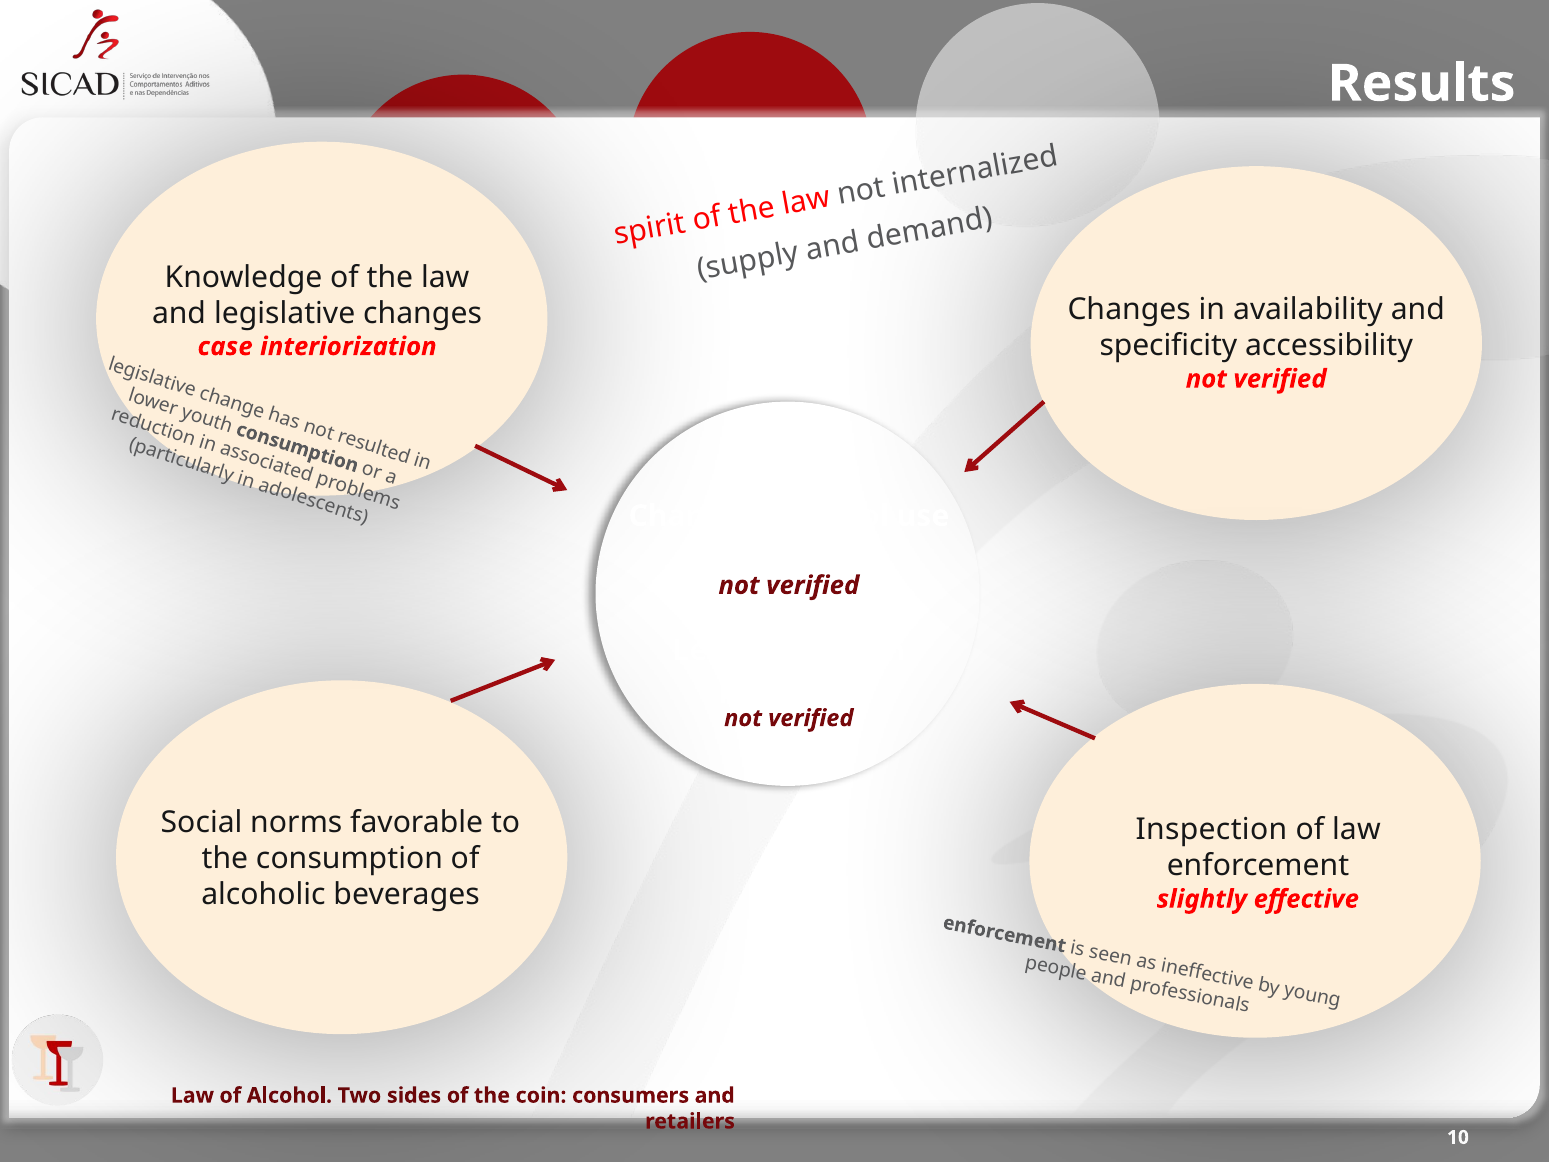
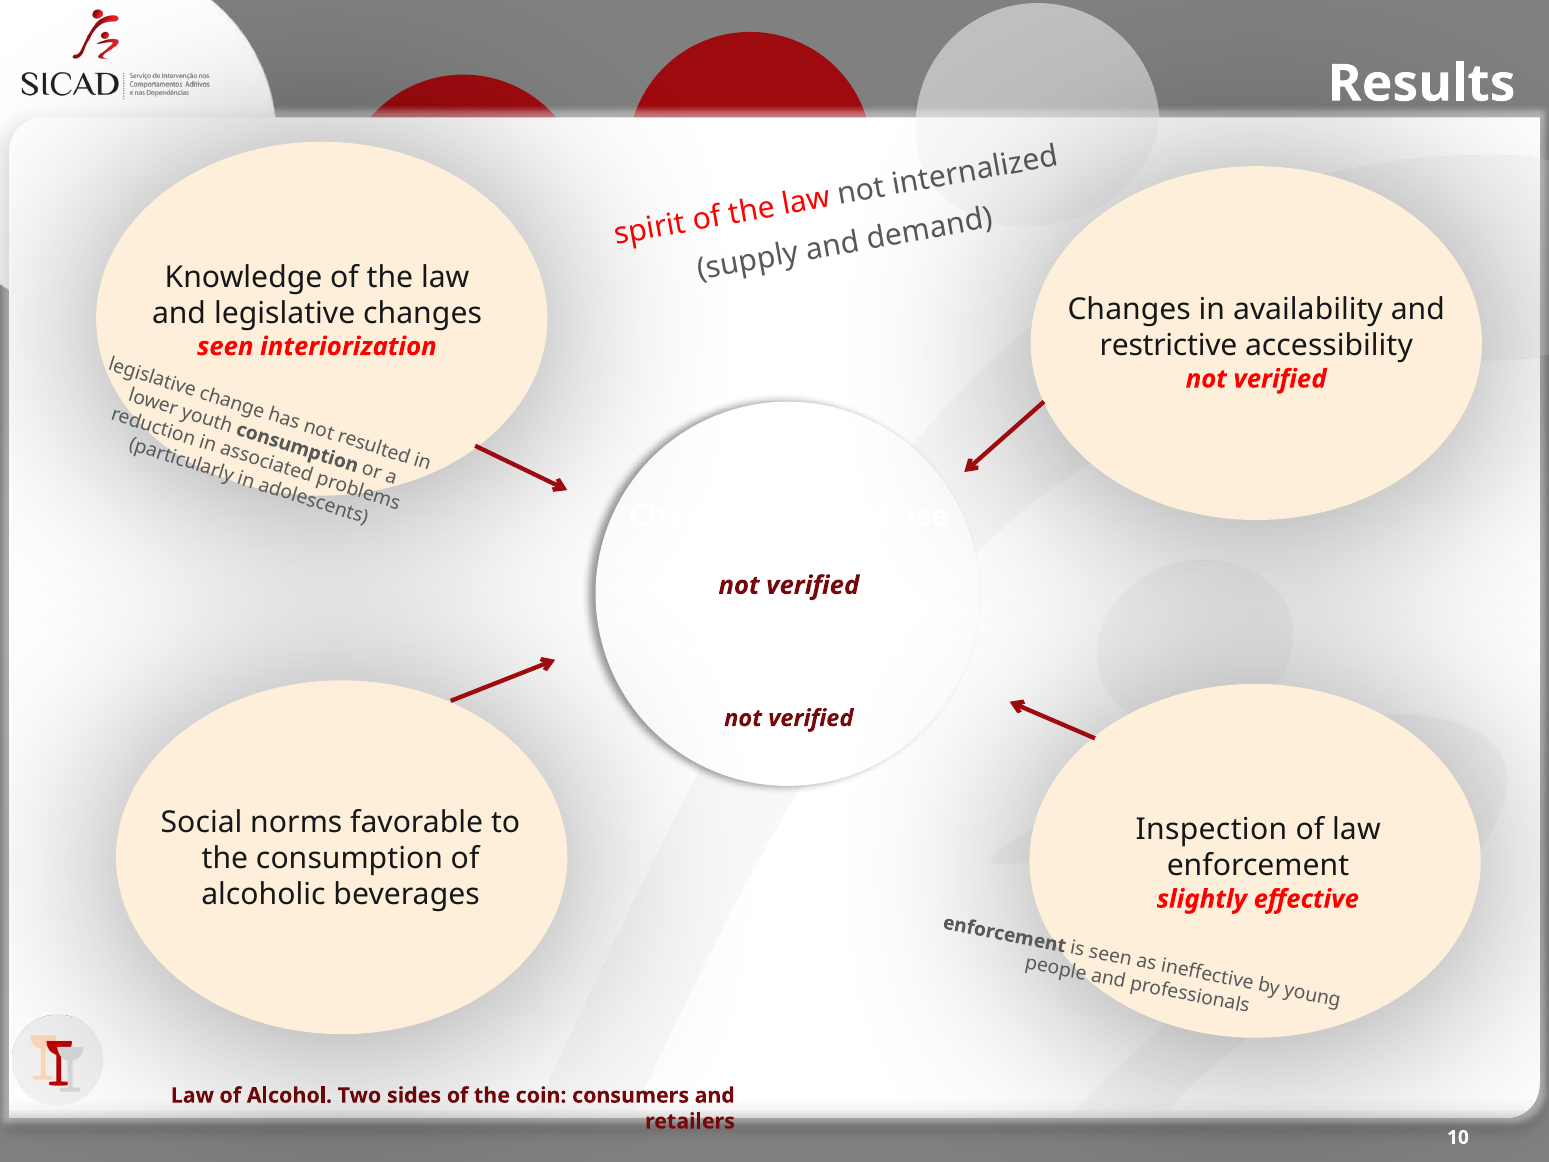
specificity: specificity -> restrictive (1168, 346)
case: case -> seen (225, 347)
